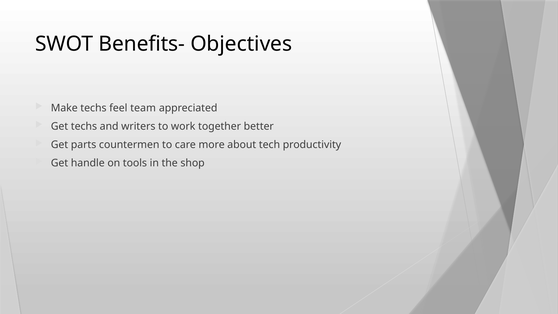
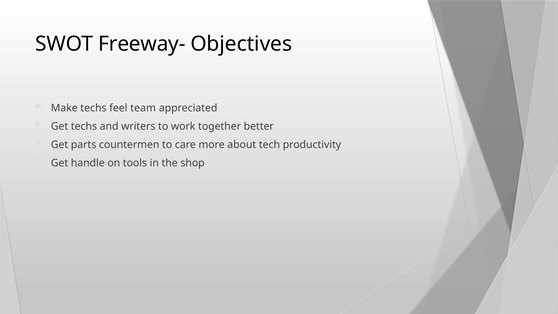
Benefits-: Benefits- -> Freeway- (142, 44)
